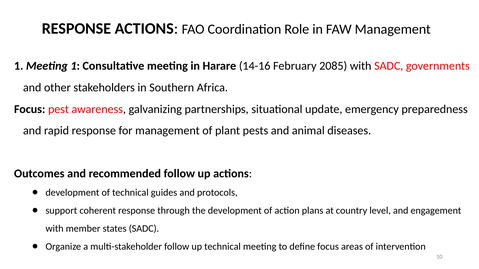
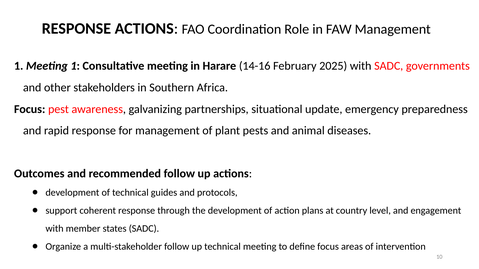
2085: 2085 -> 2025 (333, 66)
